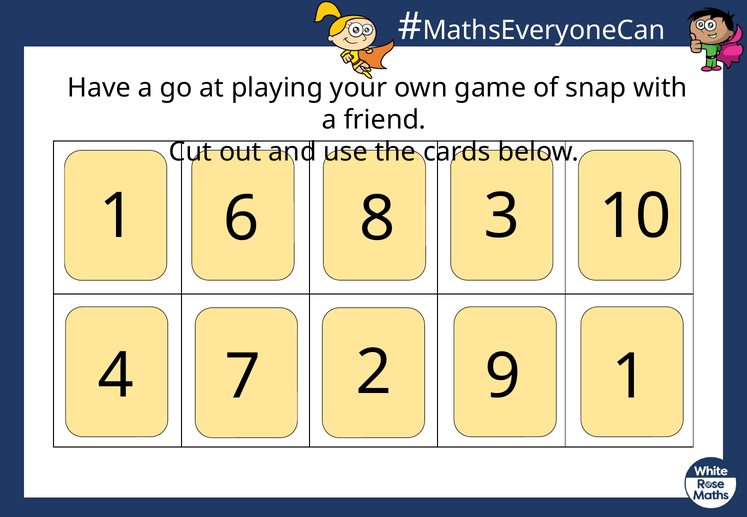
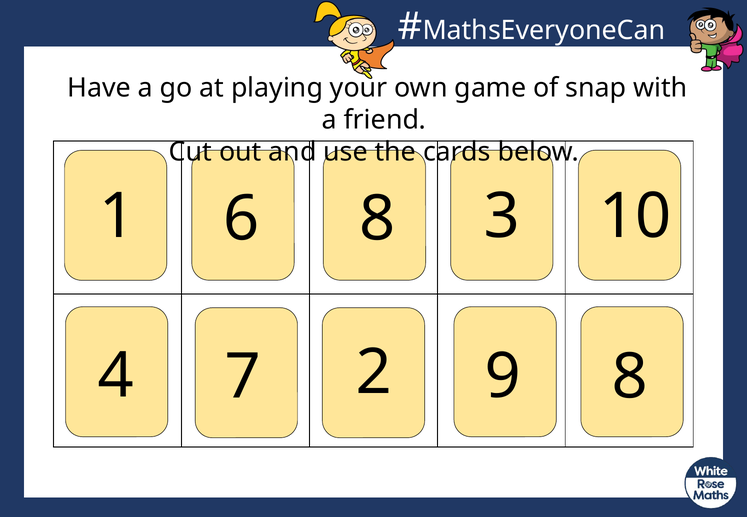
4 1: 1 -> 8 (630, 377)
